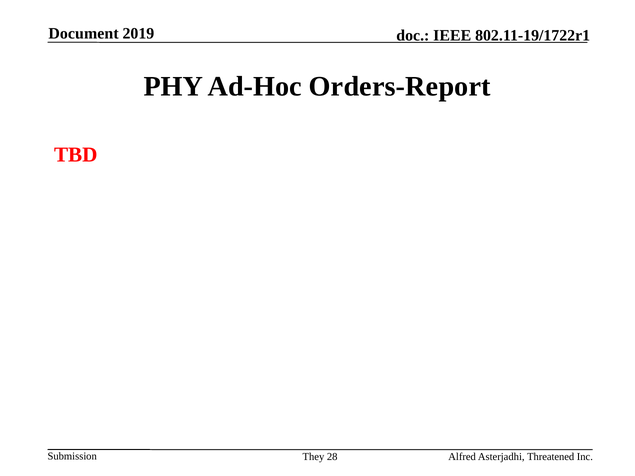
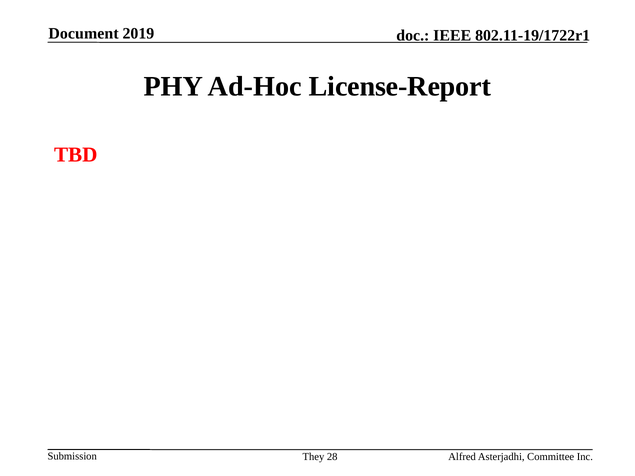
Orders-Report: Orders-Report -> License-Report (400, 87)
Threatened: Threatened -> Committee (551, 457)
